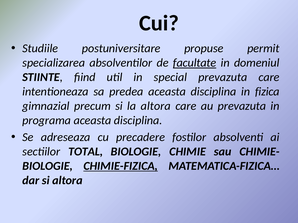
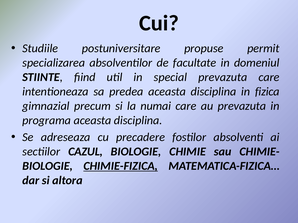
facultate underline: present -> none (195, 63)
la altora: altora -> numai (156, 106)
TOTAL: TOTAL -> CAZUL (86, 152)
